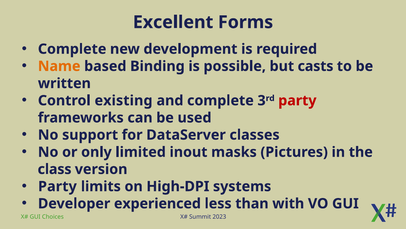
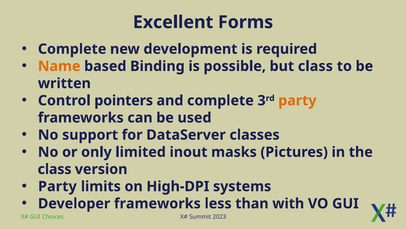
but casts: casts -> class (315, 66)
existing: existing -> pointers (124, 100)
party colour: red -> orange (297, 100)
Developer experienced: experienced -> frameworks (157, 203)
